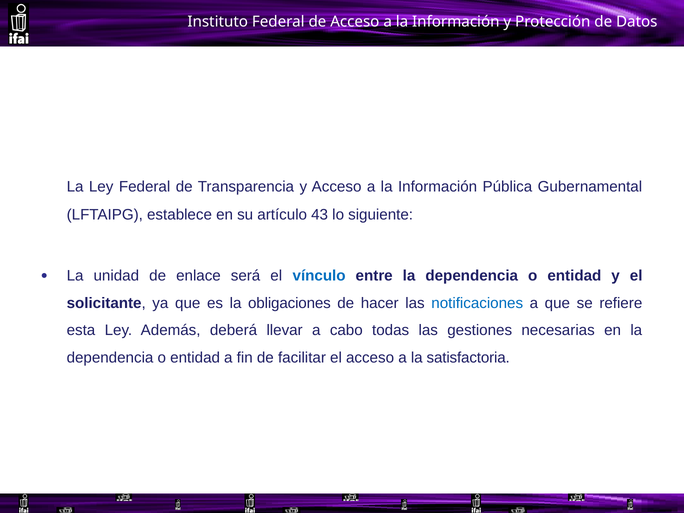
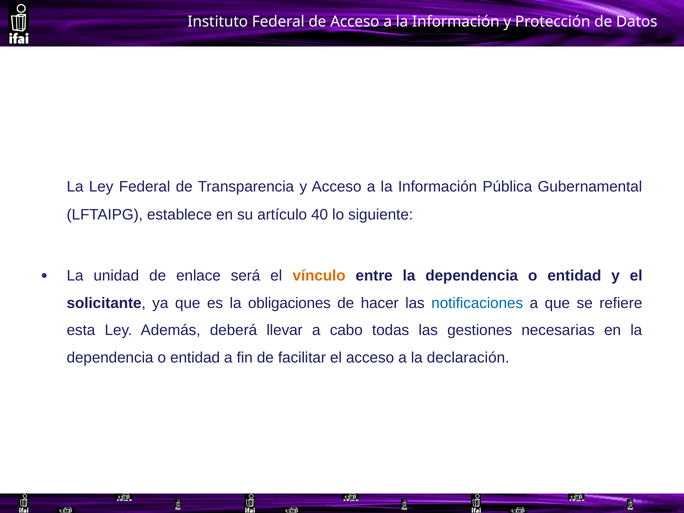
43: 43 -> 40 (320, 215)
vínculo colour: blue -> orange (319, 276)
satisfactoria: satisfactoria -> declaración (468, 358)
